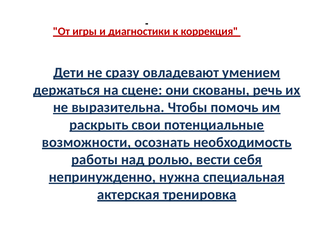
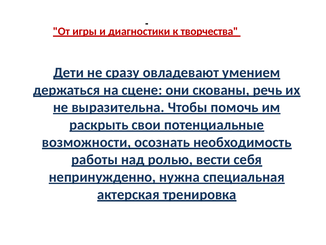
коррекция: коррекция -> творчества (209, 31)
